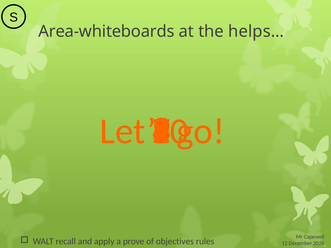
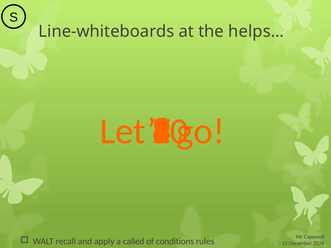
Area-whiteboards: Area-whiteboards -> Line-whiteboards (106, 31)
prove: prove -> called (134, 242)
objectives: objectives -> conditions (175, 242)
